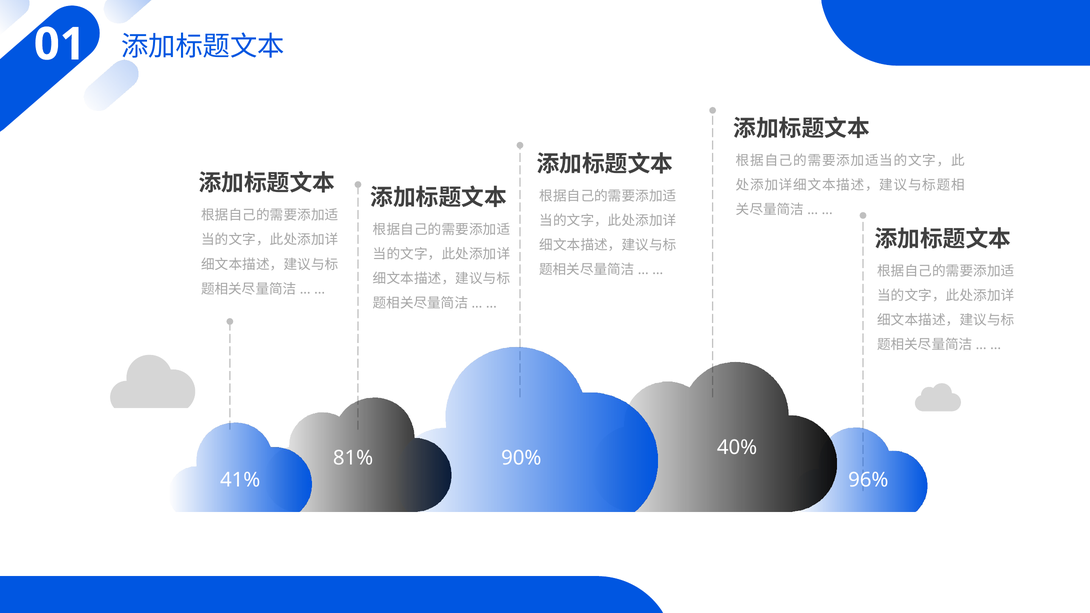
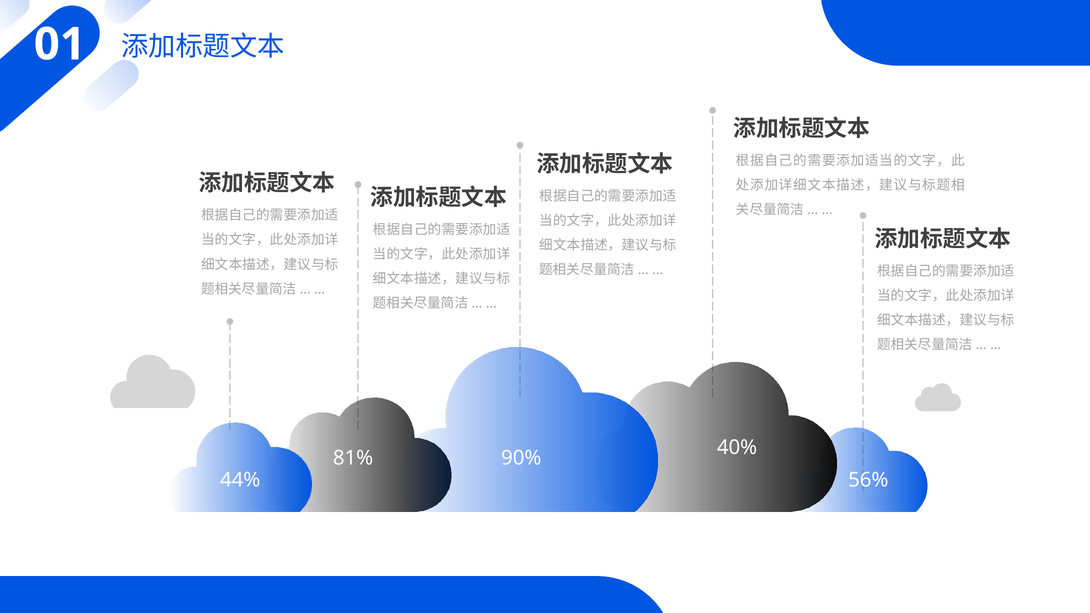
41%: 41% -> 44% (240, 480)
96%: 96% -> 56% (868, 480)
